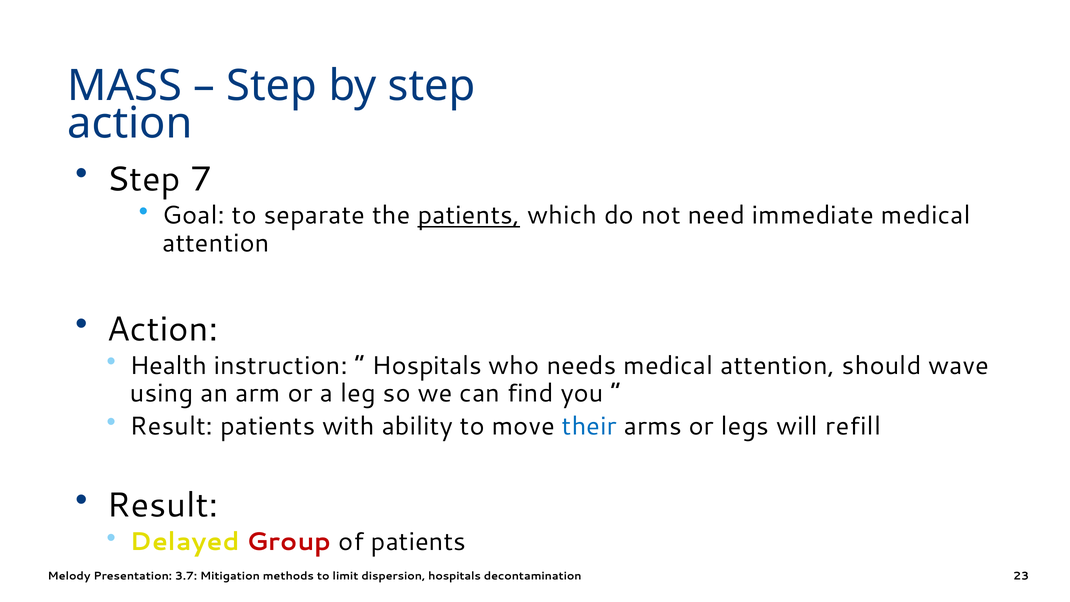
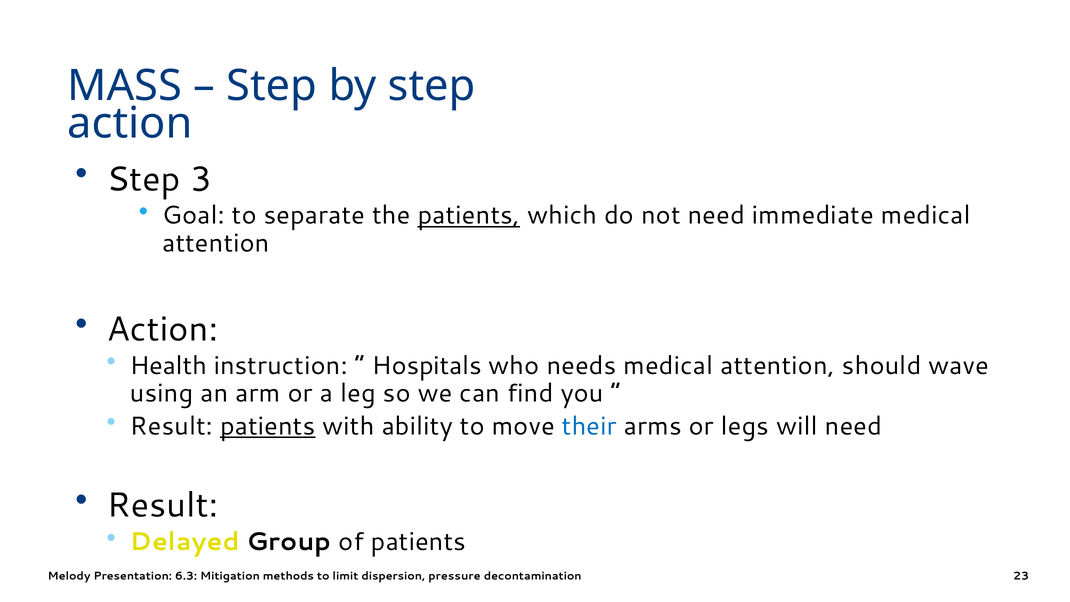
7: 7 -> 3 (201, 179)
patients underline: none -> present (268, 426)
will refill: refill -> need (853, 426)
Group colour: red -> black (289, 542)
3.7: 3.7 -> 6.3 (186, 576)
dispersion hospitals: hospitals -> pressure (454, 576)
